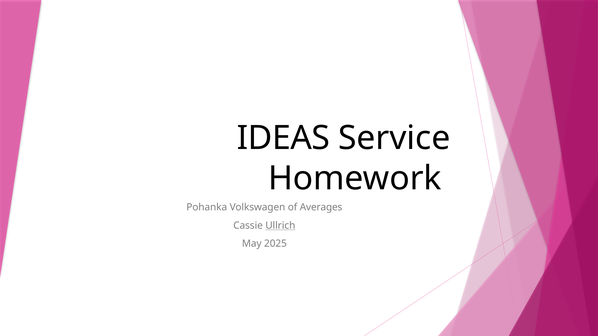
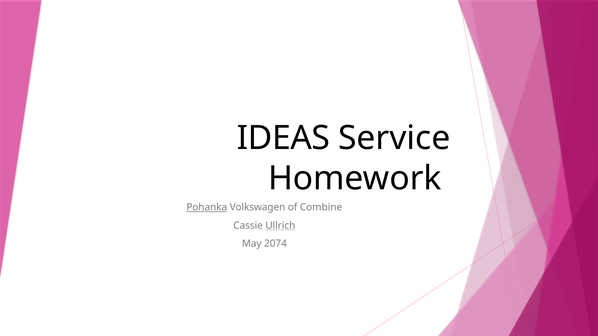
Pohanka underline: none -> present (207, 208)
Averages: Averages -> Combine (321, 208)
2025: 2025 -> 2074 (275, 244)
